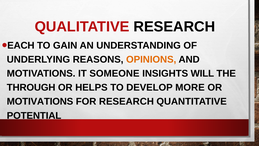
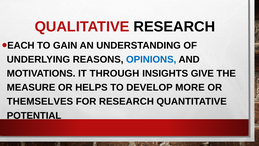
OPINIONS colour: orange -> blue (151, 59)
SOMEONE: SOMEONE -> THROUGH (114, 73)
WILL: WILL -> GIVE (202, 73)
THROUGH: THROUGH -> MEASURE (31, 87)
MOTIVATIONS: MOTIVATIONS -> THEMSELVES (40, 101)
